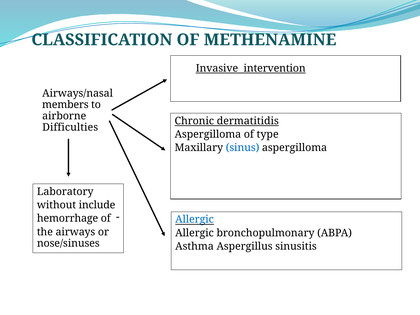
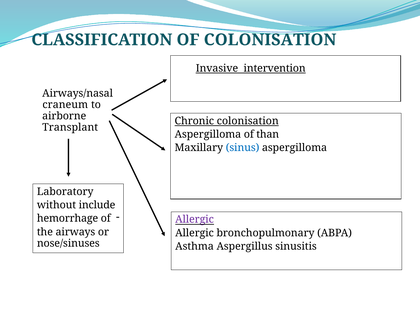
OF METHENAMINE: METHENAMINE -> COLONISATION (270, 40)
members: members -> craneum (65, 105)
Chronic dermatitidis: dermatitidis -> colonisation (248, 121)
Difficulties: Difficulties -> Transplant (70, 128)
type: type -> than (268, 134)
Allergic colour: blue -> purple (195, 220)
